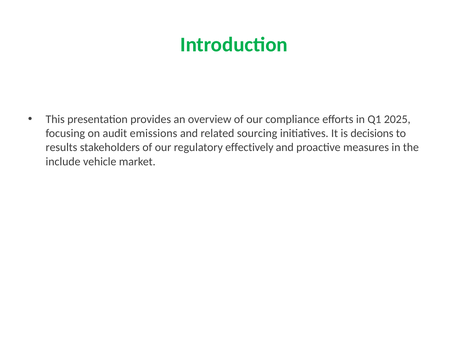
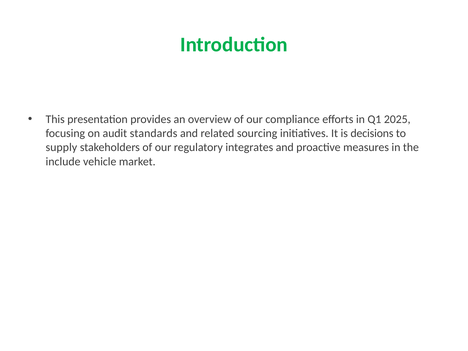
emissions: emissions -> standards (154, 133)
results: results -> supply (61, 147)
effectively: effectively -> integrates (249, 147)
